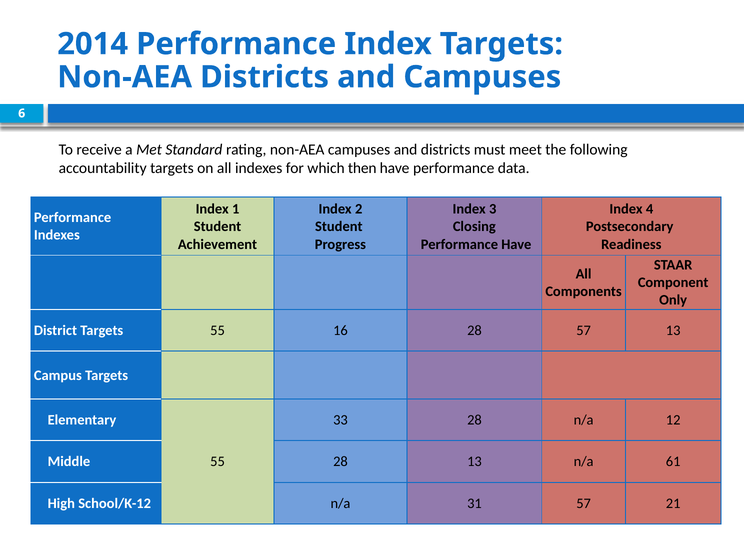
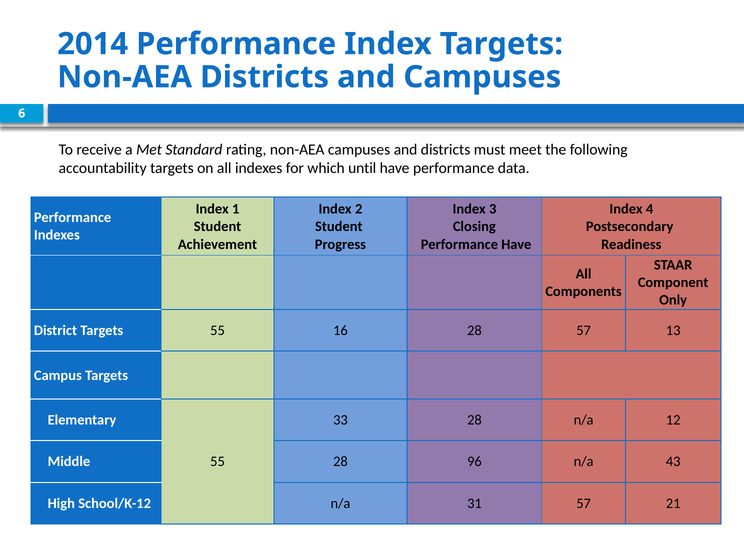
then: then -> until (362, 168)
28 13: 13 -> 96 (474, 462)
61: 61 -> 43 (673, 462)
